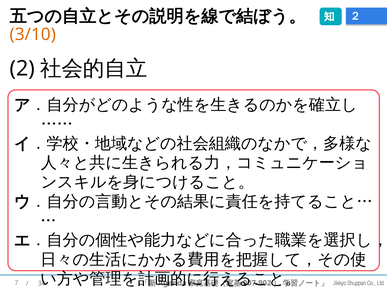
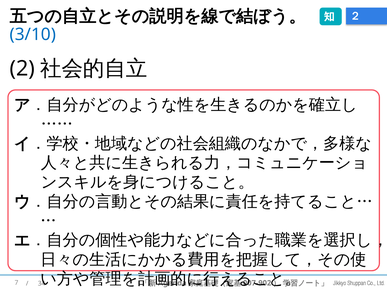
3/10 colour: orange -> blue (33, 35)
